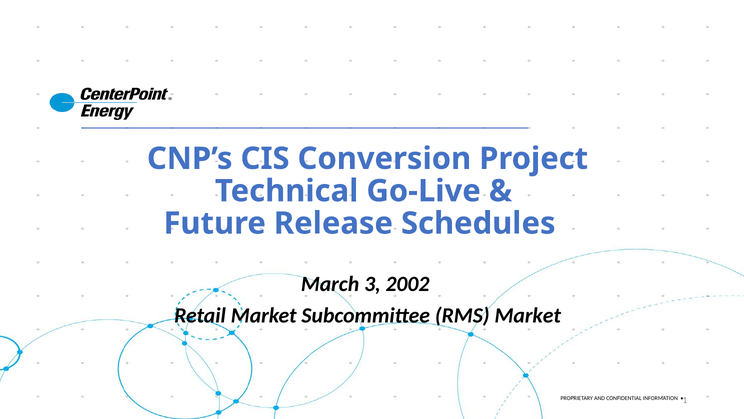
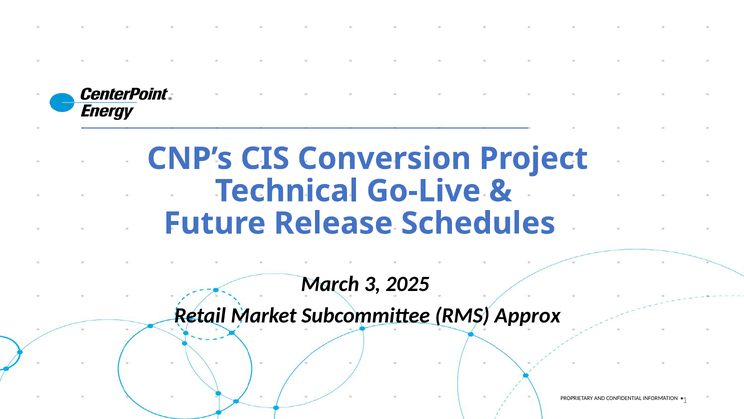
2002: 2002 -> 2025 (407, 284)
RMS Market: Market -> Approx (528, 315)
